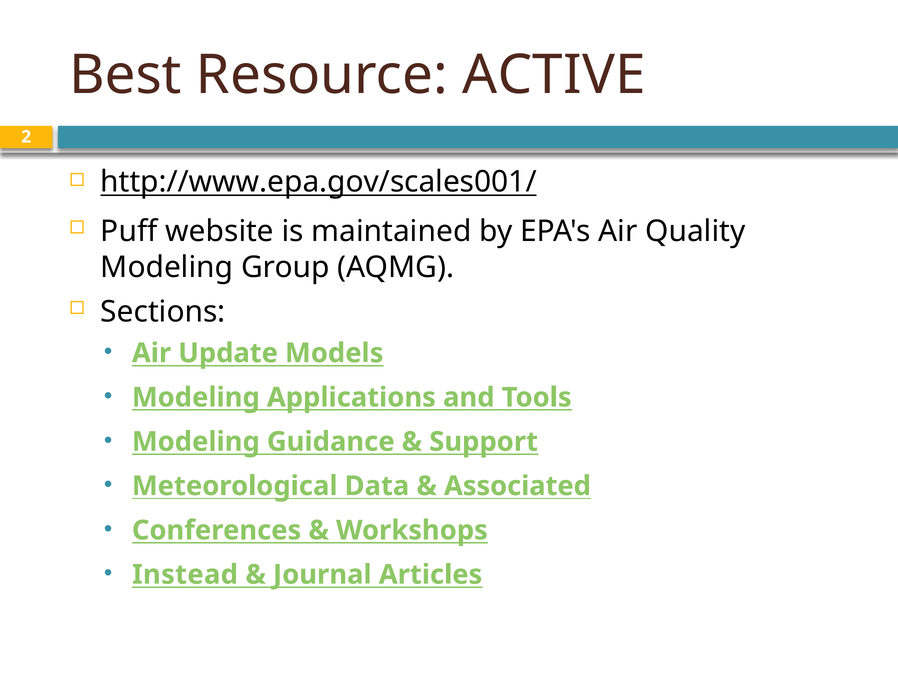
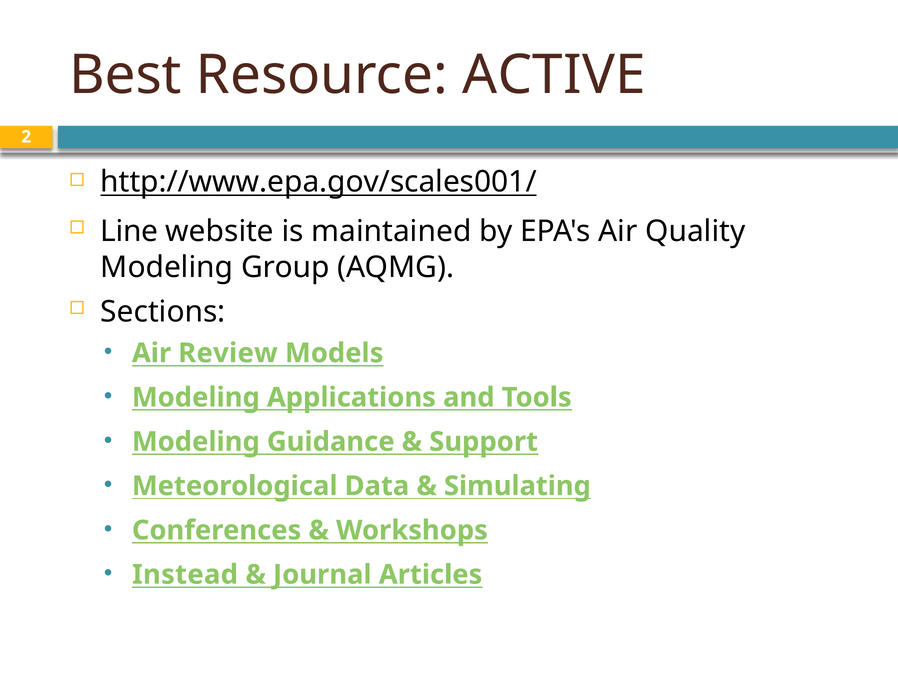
Puff: Puff -> Line (129, 231)
Update: Update -> Review (228, 353)
Associated: Associated -> Simulating (517, 486)
